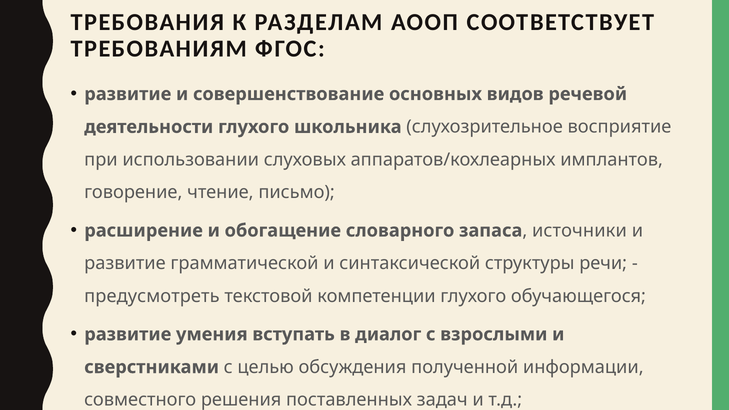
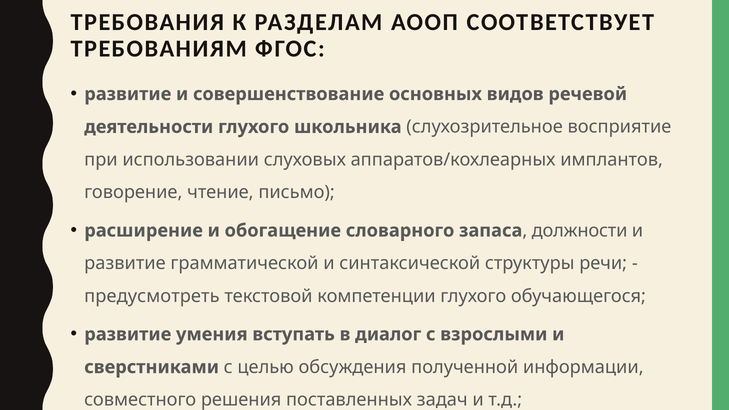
источники: источники -> должности (580, 231)
